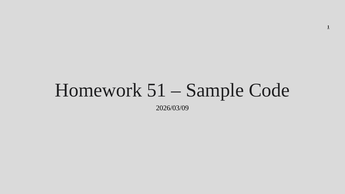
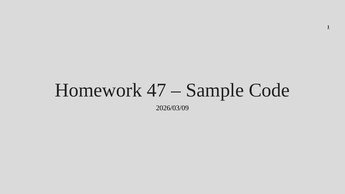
51: 51 -> 47 (157, 90)
